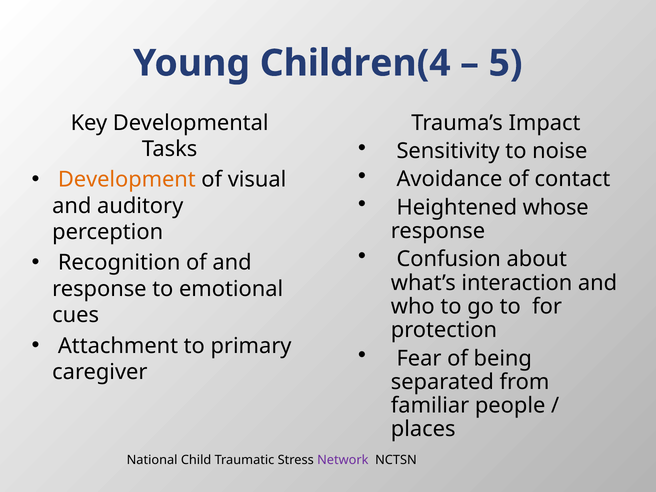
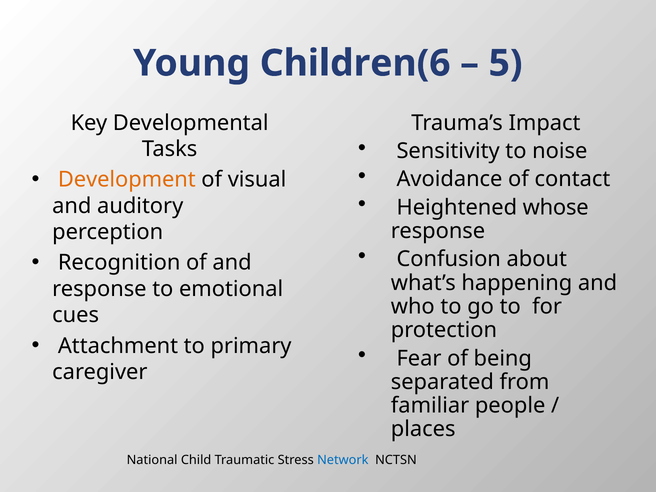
Children(4: Children(4 -> Children(6 (355, 63)
interaction: interaction -> happening (517, 283)
Network colour: purple -> blue (343, 460)
